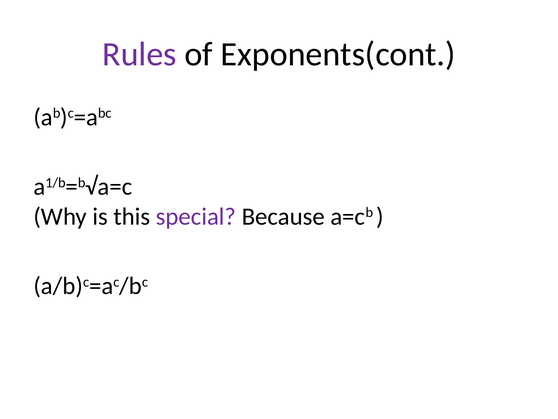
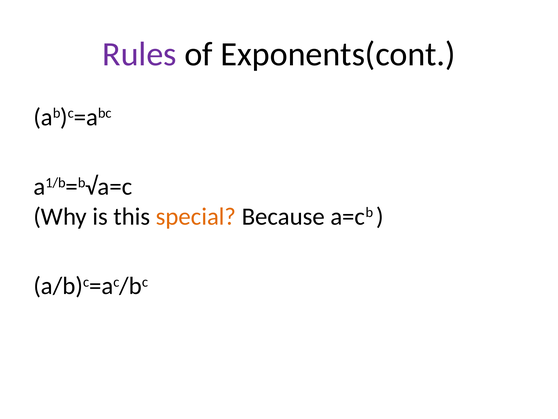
special colour: purple -> orange (196, 216)
